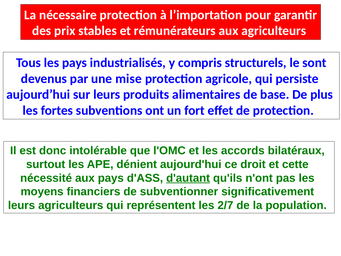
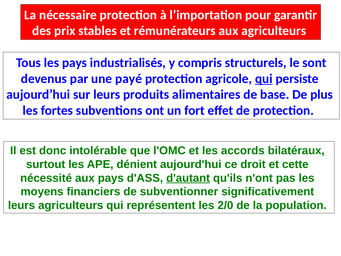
mise: mise -> payé (129, 79)
qui underline: none -> present (264, 79)
2/7: 2/7 -> 2/0 (225, 205)
